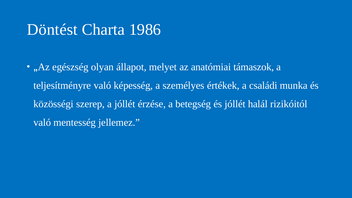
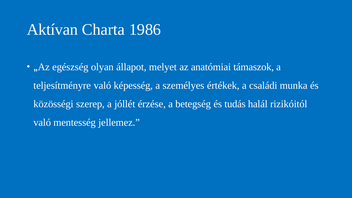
Döntést: Döntést -> Aktívan (52, 30)
és jóllét: jóllét -> tudás (235, 104)
